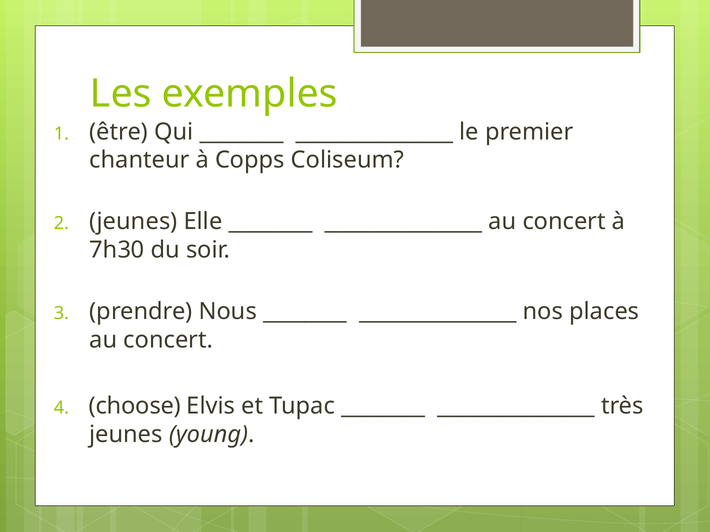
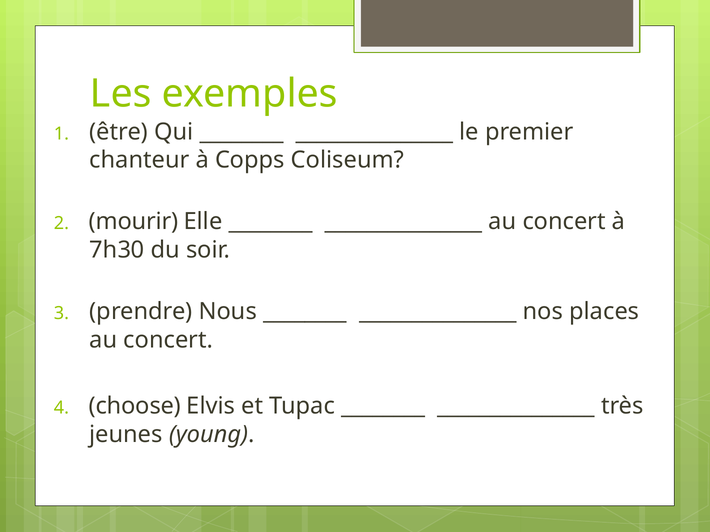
jeunes: jeunes -> mourir (134, 222)
